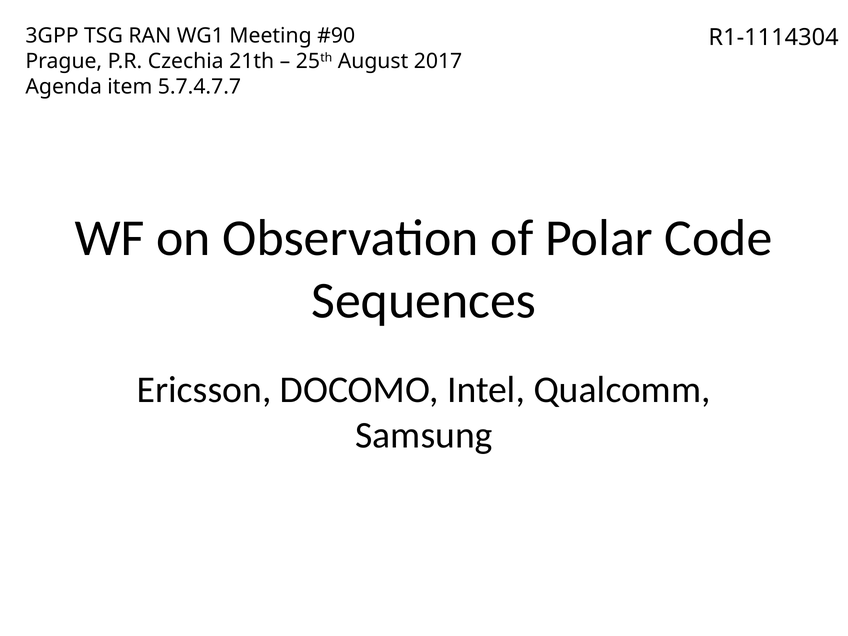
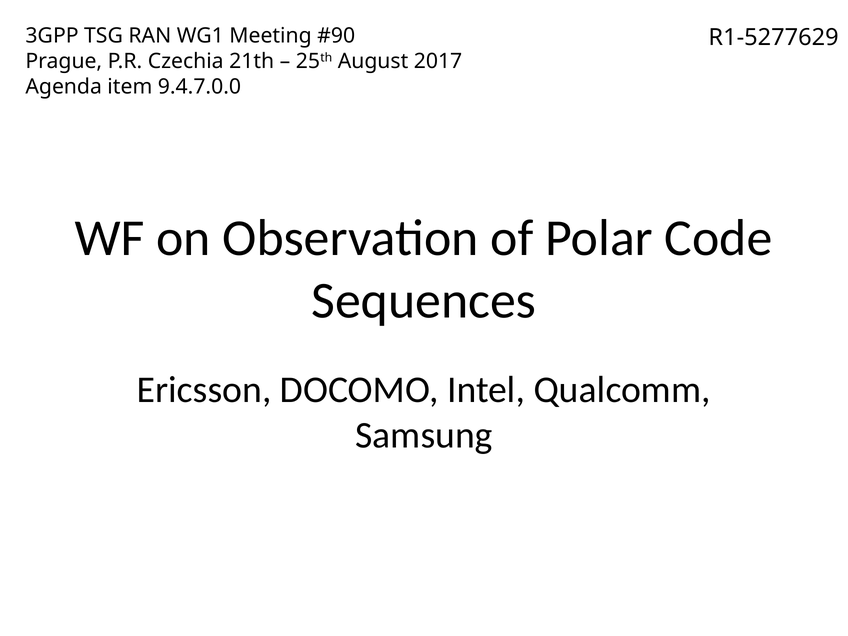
R1-1114304: R1-1114304 -> R1-5277629 (774, 37)
5.7.4.7.7: 5.7.4.7.7 -> 9.4.7.0.0 (199, 87)
